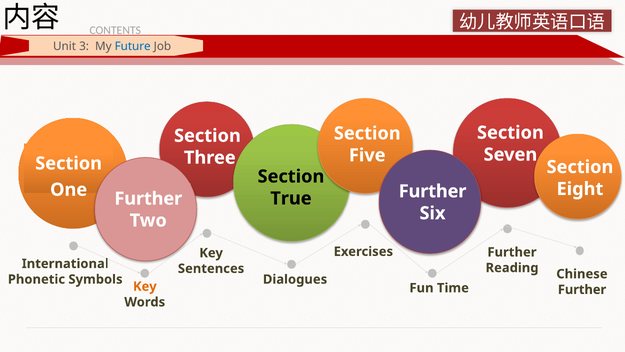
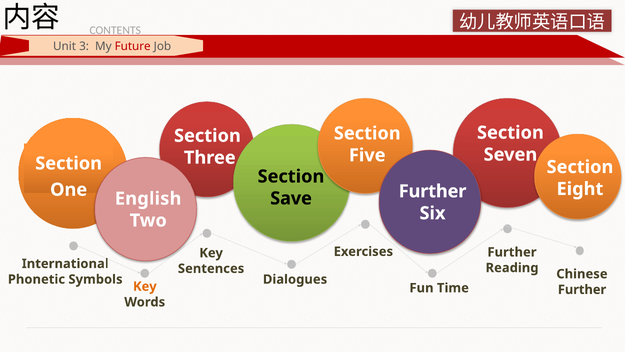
Future colour: blue -> red (133, 46)
True: True -> Save (291, 198)
Further: Further -> English (148, 198)
